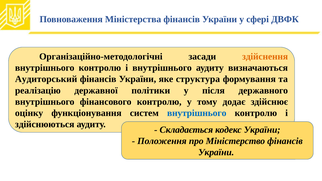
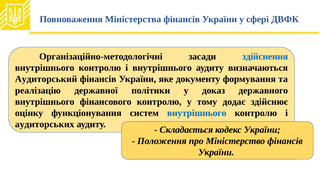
здійснення colour: orange -> blue (265, 57)
структура: структура -> документу (198, 79)
після: після -> доказ (214, 90)
здійснюються: здійснюються -> аудиторських (45, 124)
